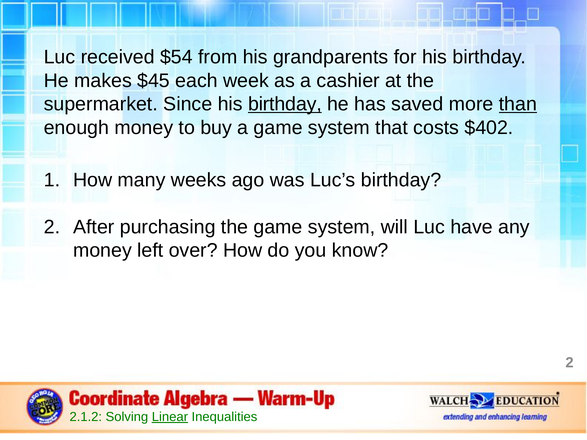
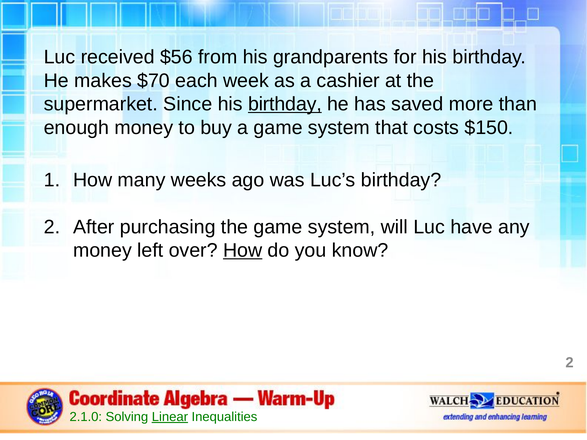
$54: $54 -> $56 (176, 57)
$45: $45 -> $70 (154, 81)
than underline: present -> none (518, 104)
$402: $402 -> $150 (489, 128)
How underline: none -> present (243, 251)
2.1.2: 2.1.2 -> 2.1.0 (86, 417)
